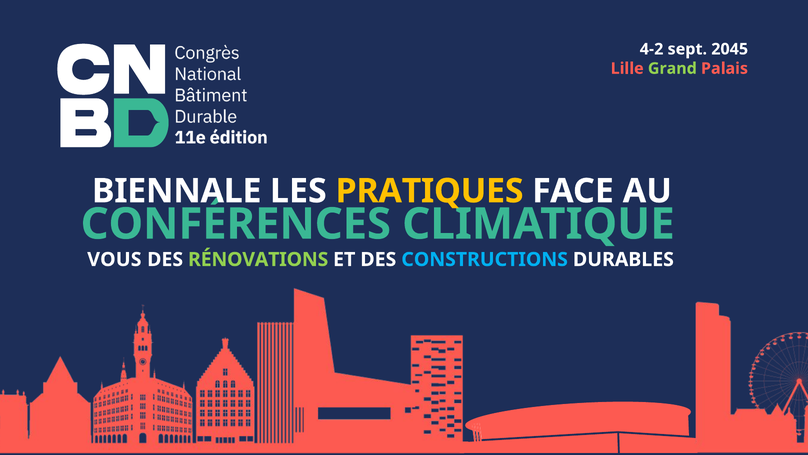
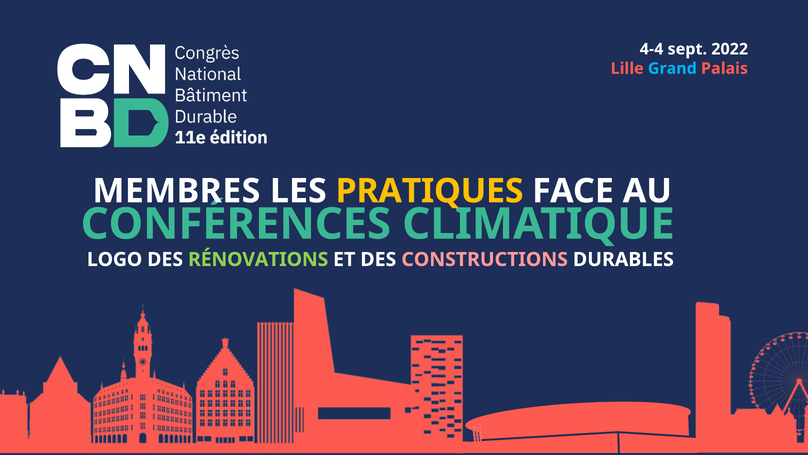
4-2: 4-2 -> 4-4 (652, 49)
2045: 2045 -> 2022 (730, 49)
Grand colour: light green -> light blue (672, 68)
BIENNALE: BIENNALE -> MEMBRES (176, 191)
VOUS: VOUS -> LOGO (115, 259)
CONSTRUCTIONS colour: light blue -> pink (485, 259)
